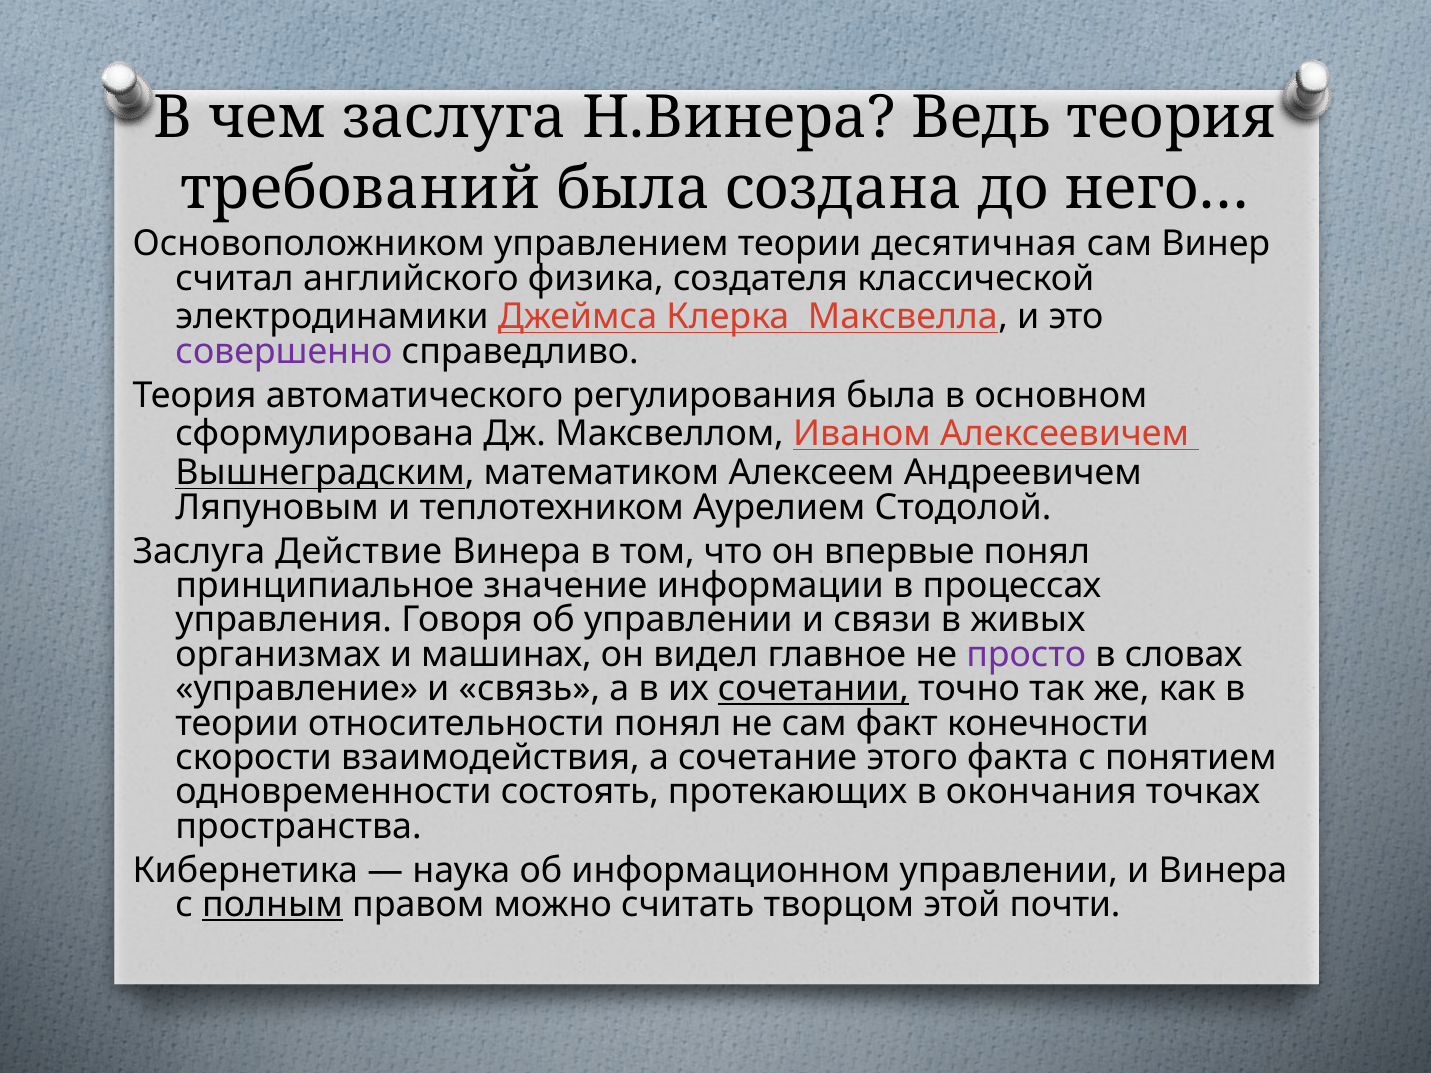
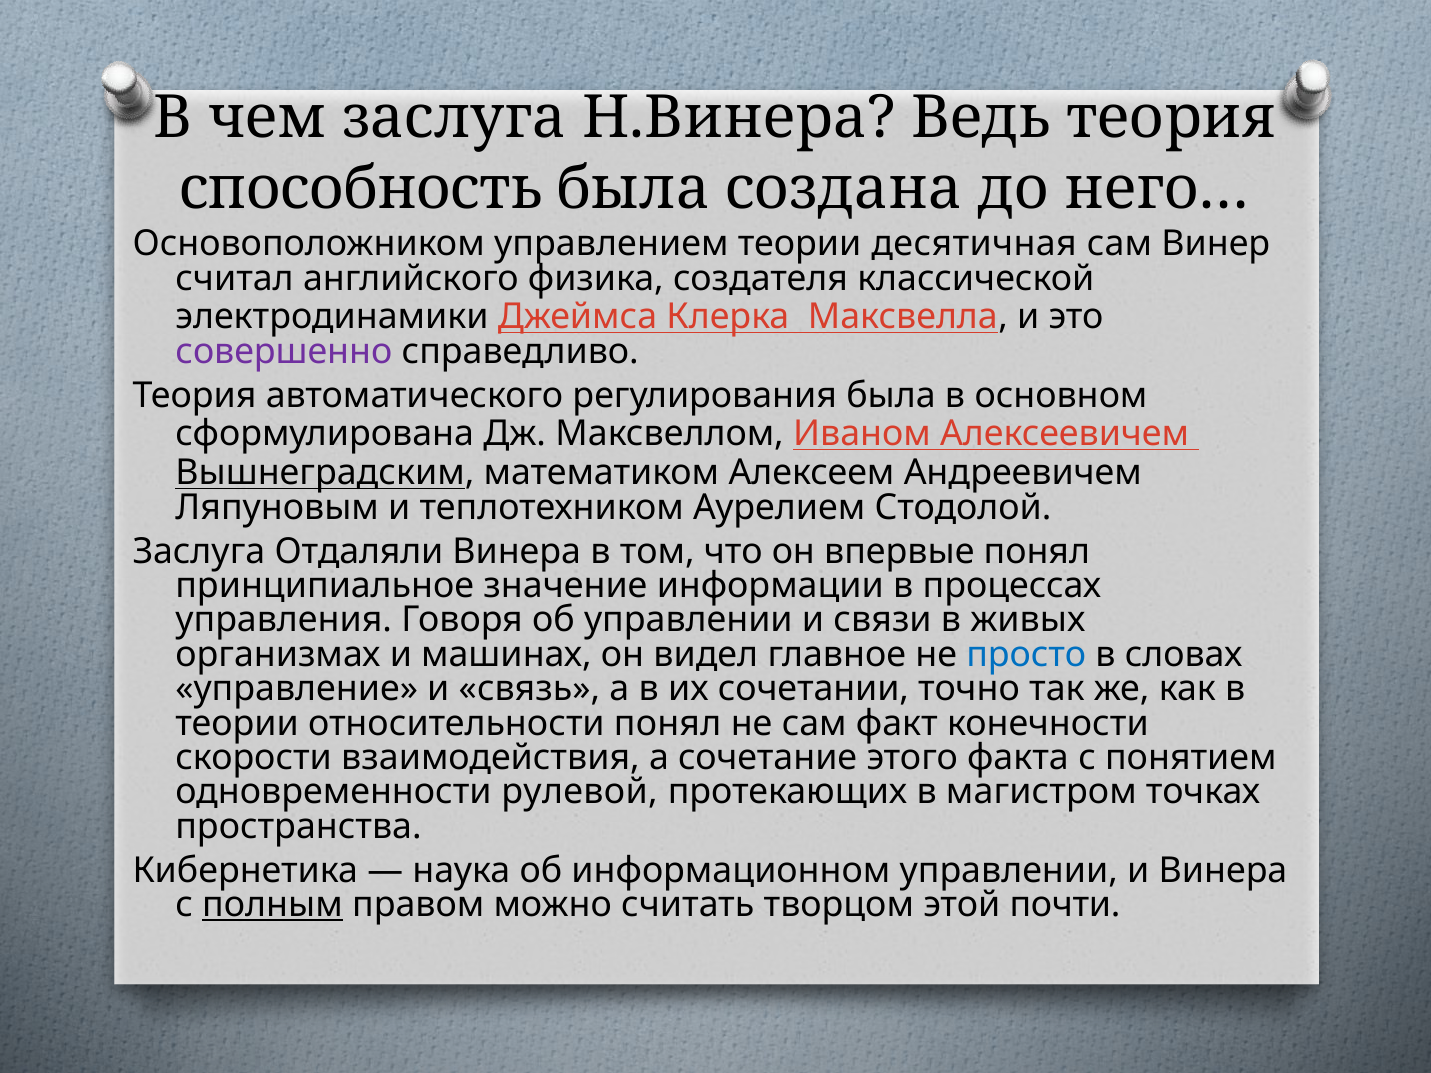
требований: требований -> способность (361, 189)
Действие: Действие -> Отдаляли (359, 552)
просто colour: purple -> blue (1026, 655)
сочетании underline: present -> none (813, 689)
состоять: состоять -> рулевой (580, 792)
окончания: окончания -> магистром (1041, 792)
